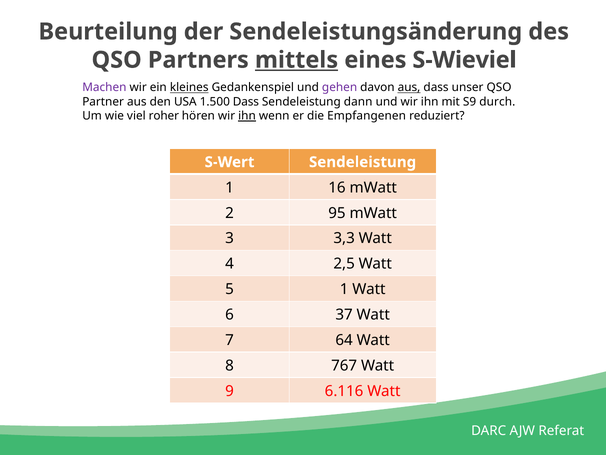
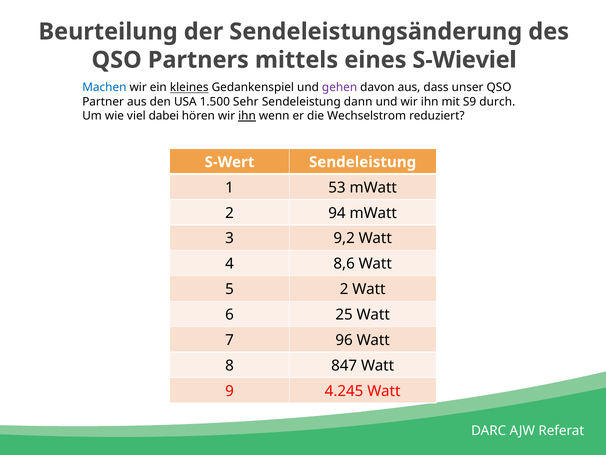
mittels underline: present -> none (297, 60)
Machen colour: purple -> blue (104, 87)
aus underline: present -> none (409, 87)
1.500 Dass: Dass -> Sehr (246, 102)
roher: roher -> dabei (164, 116)
Empfangenen: Empfangenen -> Wechselstrom (367, 116)
16: 16 -> 53 (337, 187)
95: 95 -> 94 (337, 213)
3,3: 3,3 -> 9,2 (344, 238)
2,5: 2,5 -> 8,6 (344, 264)
5 1: 1 -> 2 (344, 289)
37: 37 -> 25 (344, 314)
64: 64 -> 96 (344, 340)
767: 767 -> 847 (344, 365)
6.116: 6.116 -> 4.245 (344, 391)
